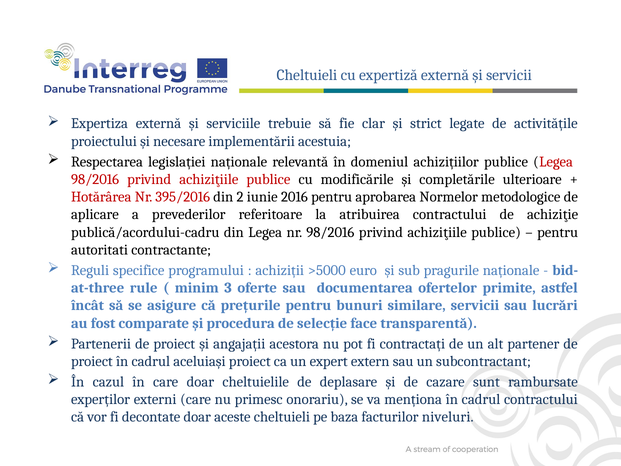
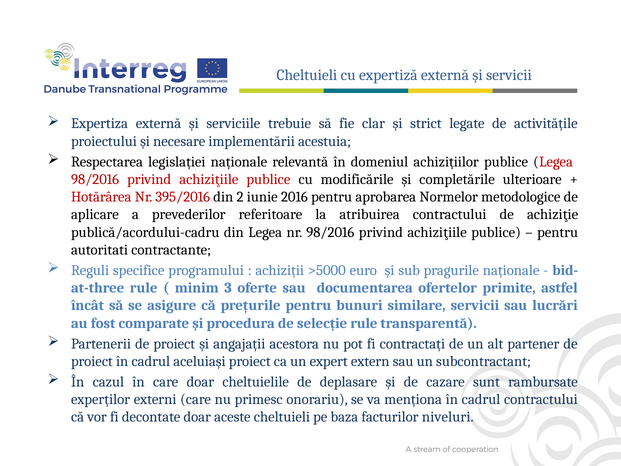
selecție face: face -> rule (364, 323)
